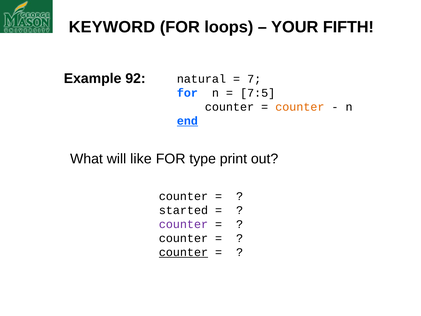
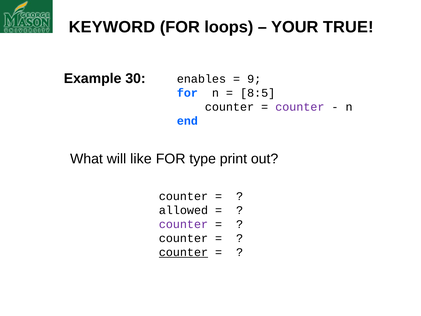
FIFTH: FIFTH -> TRUE (348, 27)
92: 92 -> 30 (136, 78)
natural: natural -> enables (201, 79)
7: 7 -> 9 (254, 79)
7:5: 7:5 -> 8:5 (258, 93)
counter colour: orange -> purple (300, 107)
end underline: present -> none (187, 121)
started: started -> allowed (183, 210)
